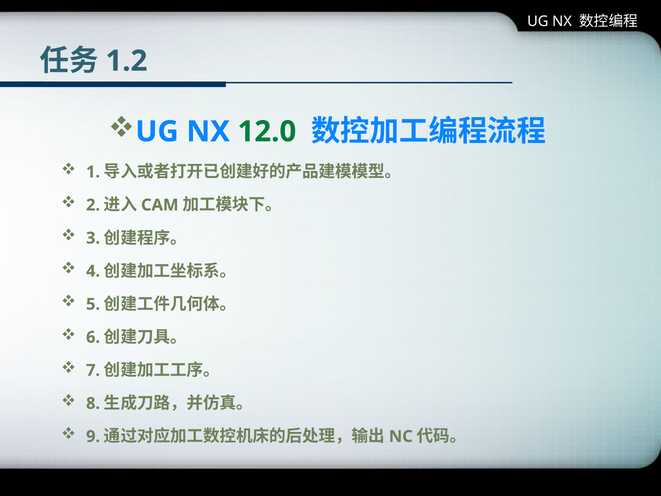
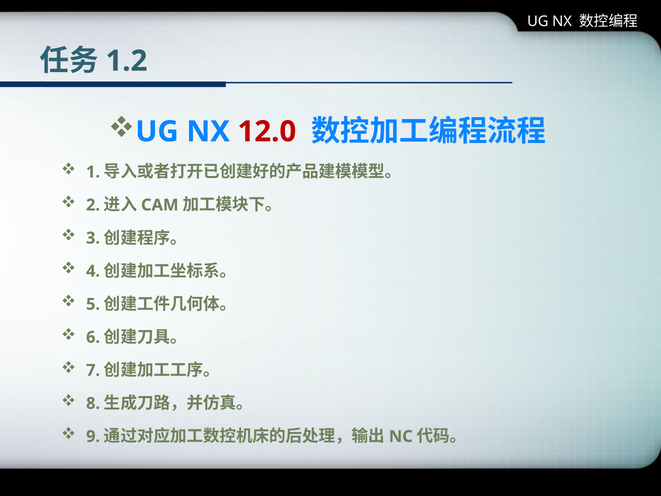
12.0 colour: green -> red (267, 132)
